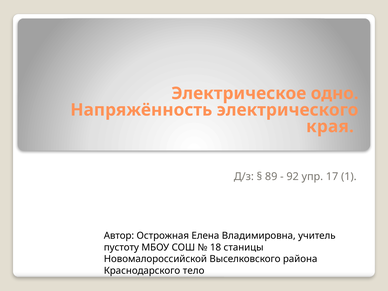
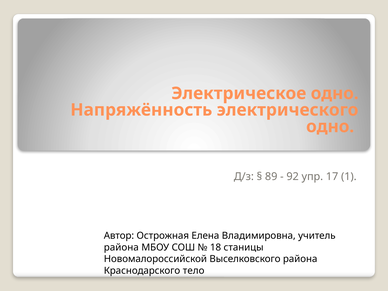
края: края -> одно (330, 126)
пустоту: пустоту -> района (121, 247)
